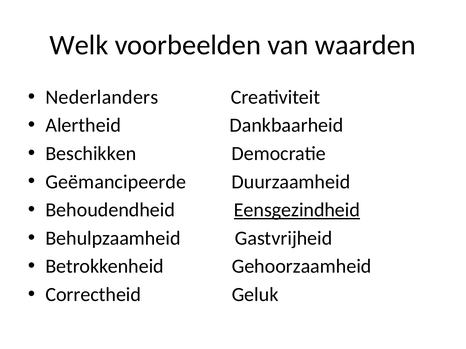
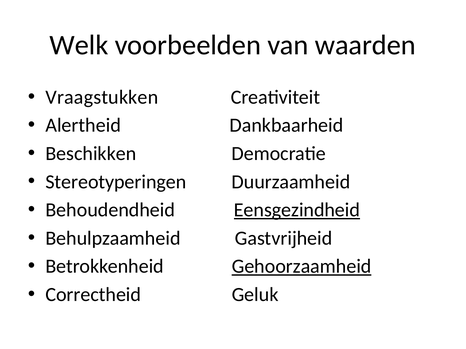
Nederlanders: Nederlanders -> Vraagstukken (102, 97)
Geëmancipeerde: Geëmancipeerde -> Stereotyperingen (116, 182)
Gehoorzaamheid underline: none -> present (302, 267)
